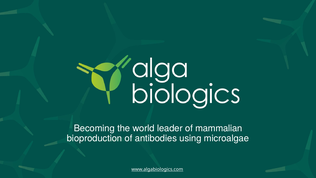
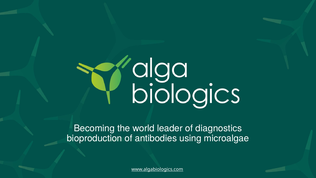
mammalian: mammalian -> diagnostics (219, 128)
